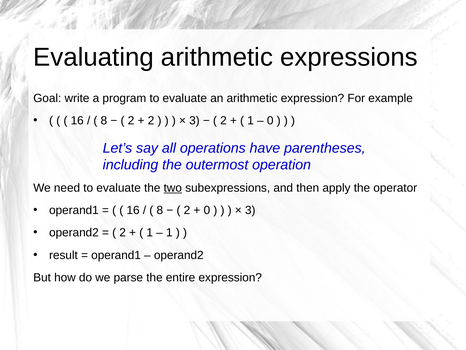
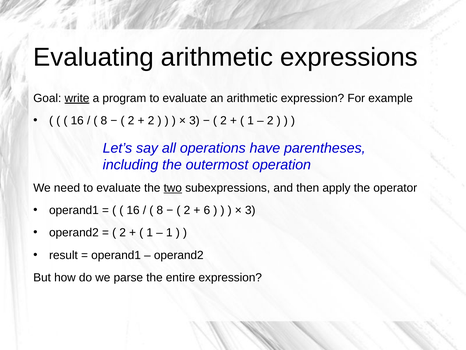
write underline: none -> present (77, 98)
0: 0 -> 2 (270, 120)
0: 0 -> 6 (207, 210)
